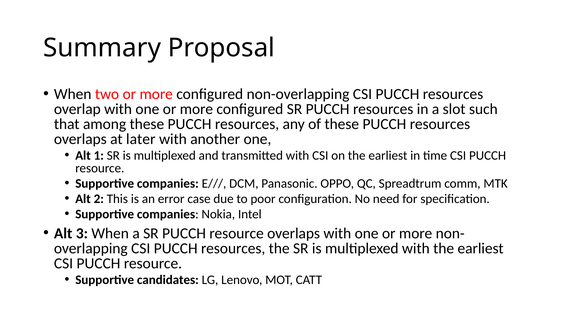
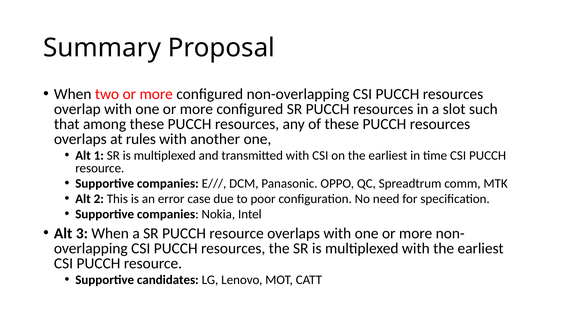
later: later -> rules (141, 139)
